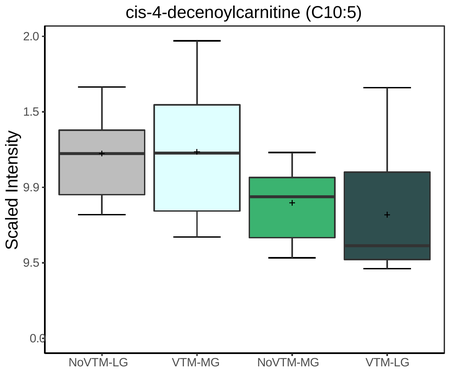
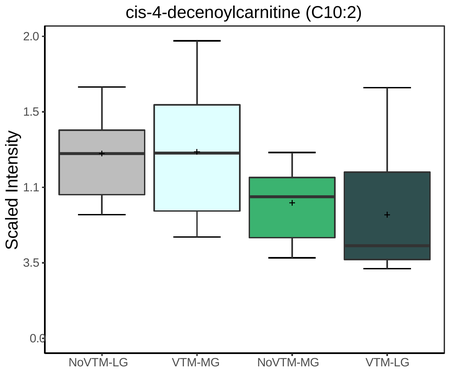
C10:5: C10:5 -> C10:2 (334, 13)
9.9: 9.9 -> 1.1 (31, 188)
9.5: 9.5 -> 3.5 (31, 263)
